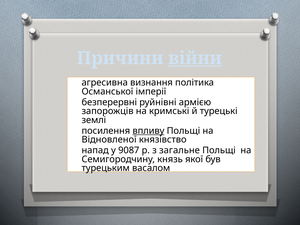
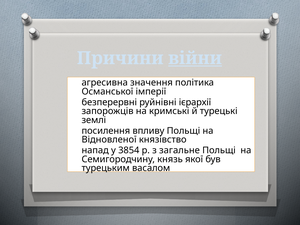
визнання: визнання -> значення (151, 83)
армією: армією -> ієрархії (195, 102)
впливу underline: present -> none (148, 131)
9087: 9087 -> 3854 (129, 150)
